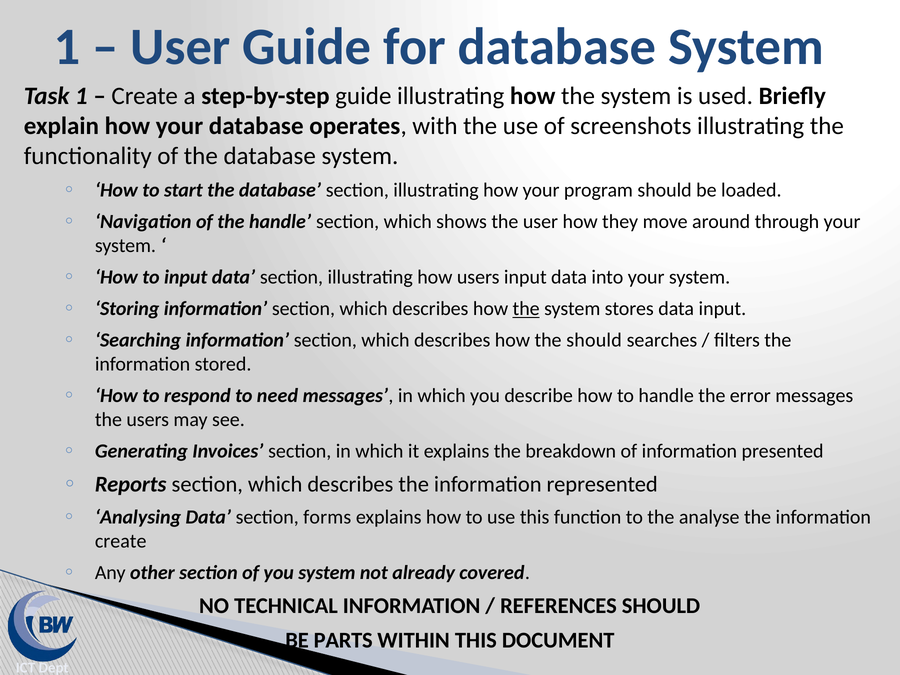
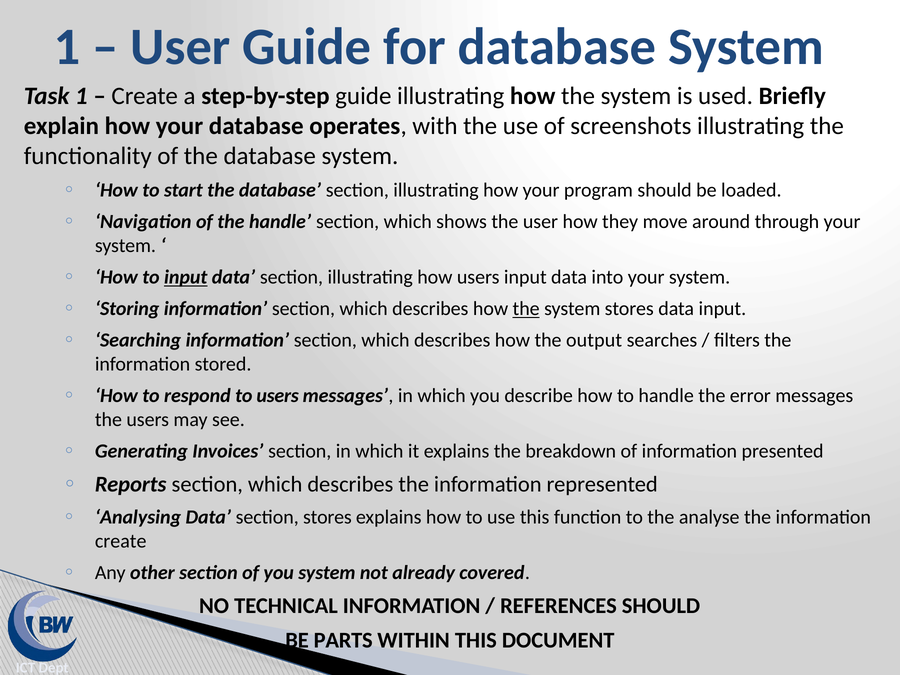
input underline: none -> present (186, 277)
the should: should -> output (594, 340)
to need: need -> users (278, 396)
section forms: forms -> stores (327, 517)
